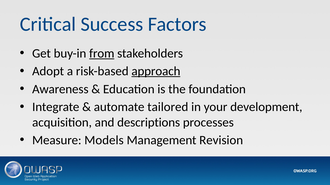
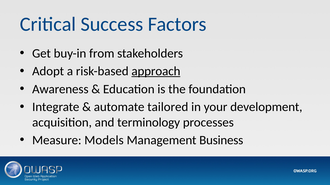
from underline: present -> none (102, 54)
descriptions: descriptions -> terminology (149, 123)
Revision: Revision -> Business (221, 141)
